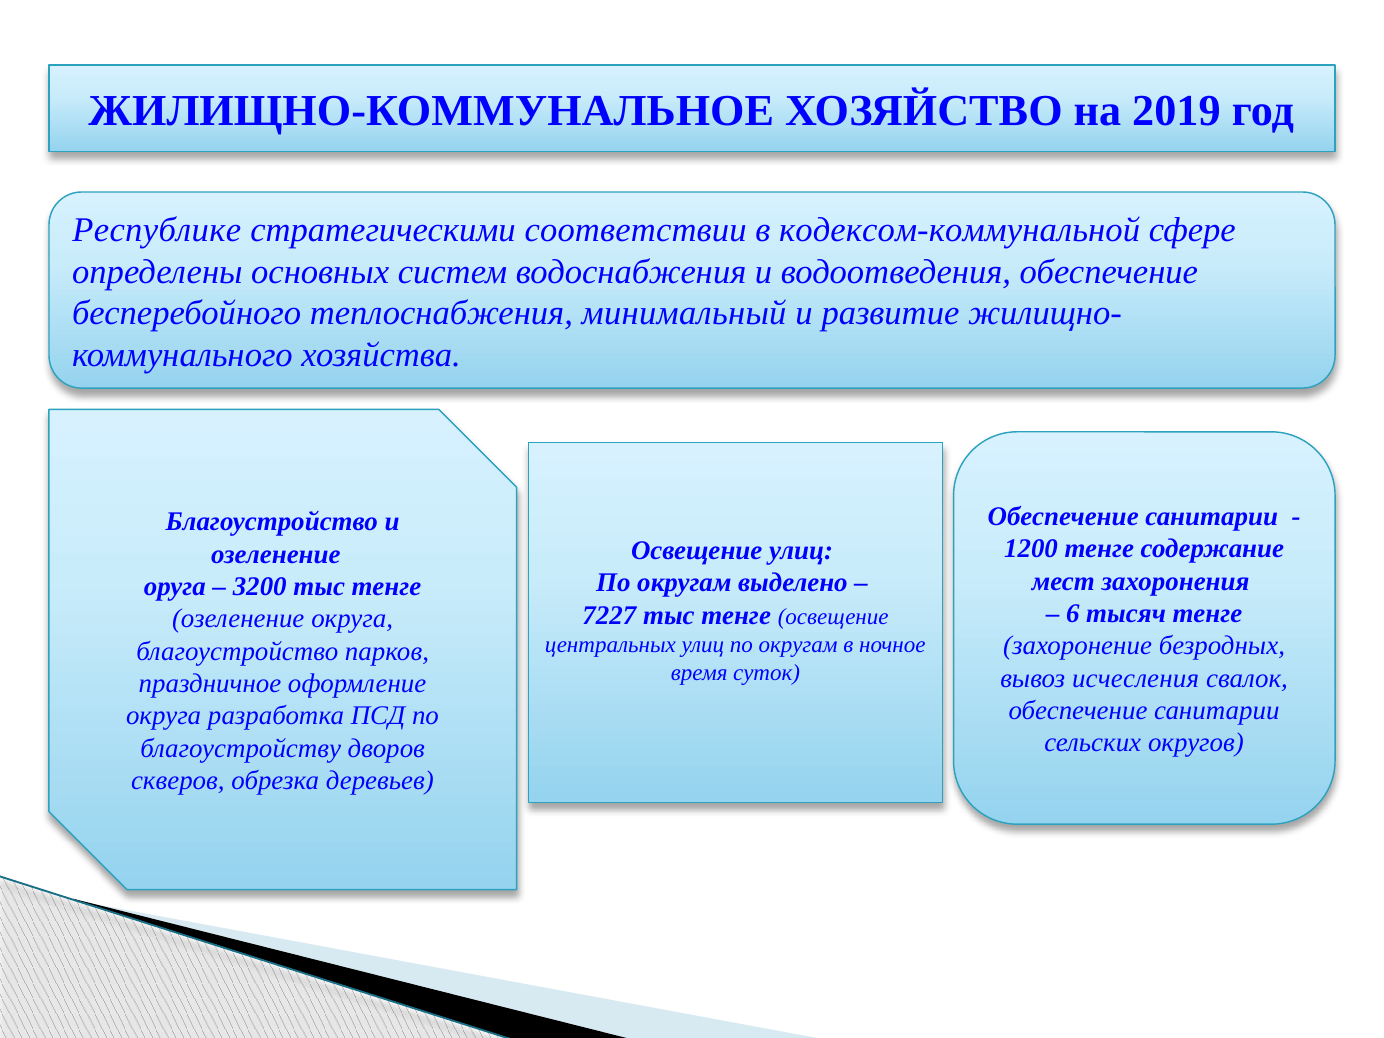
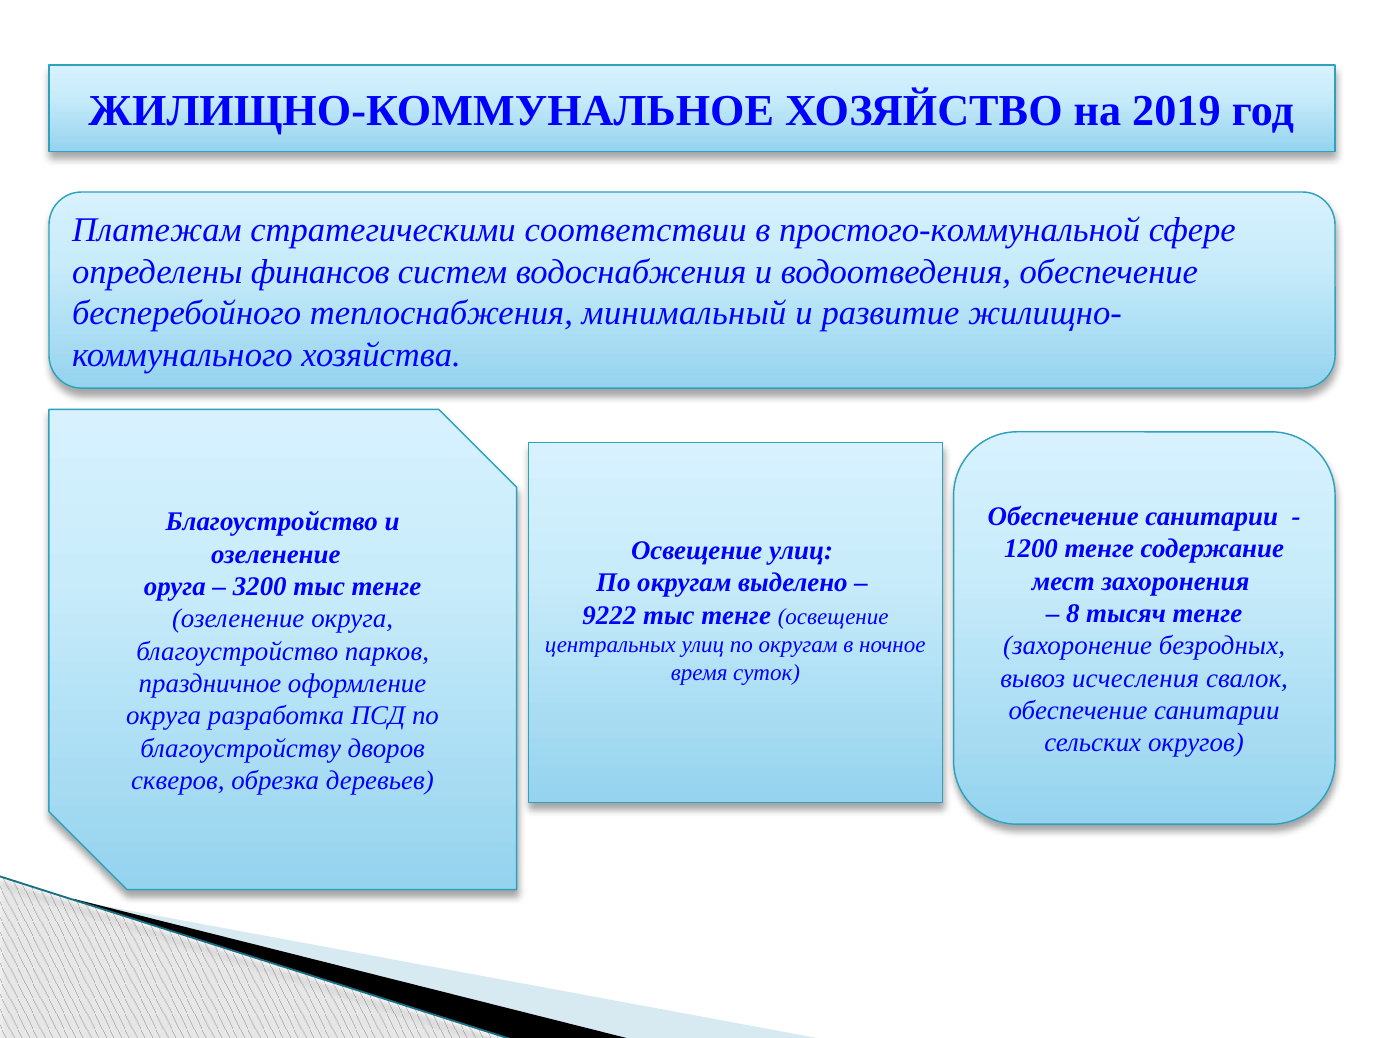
Республике: Республике -> Платежам (157, 230)
кодексом-коммунальной: кодексом-коммунальной -> простого-коммунальной (960, 230)
основных: основных -> финансов (320, 272)
6: 6 -> 8 (1073, 614)
7227: 7227 -> 9222 (609, 615)
